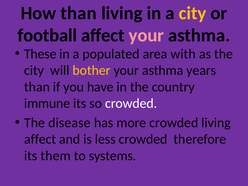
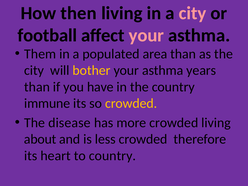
How than: than -> then (79, 13)
city colour: yellow -> pink (193, 13)
These: These -> Them (40, 54)
area with: with -> than (183, 54)
crowded colour: white -> yellow (131, 103)
affect: affect -> about (40, 139)
them: them -> heart (56, 156)
to systems: systems -> country (112, 156)
